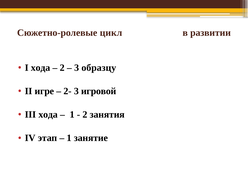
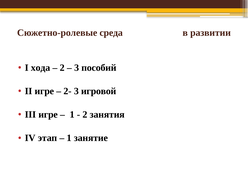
цикл: цикл -> среда (111, 33)
образцу: образцу -> пособий (99, 68)
III хода: хода -> игре (48, 114)
